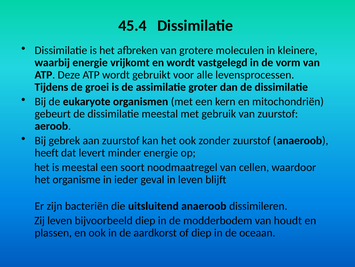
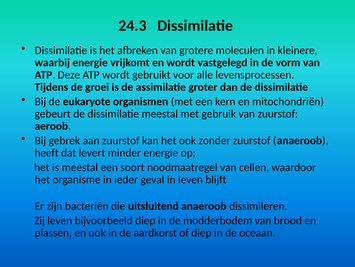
45.4: 45.4 -> 24.3 (132, 25)
houdt: houdt -> brood (288, 220)
